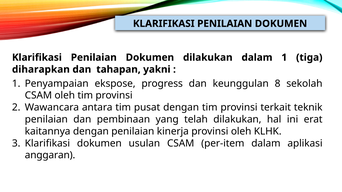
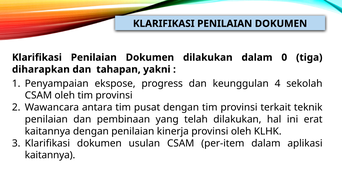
dalam 1: 1 -> 0 (284, 58)
8: 8 -> 4 (278, 84)
anggaran: anggaran -> kaitannya (50, 156)
